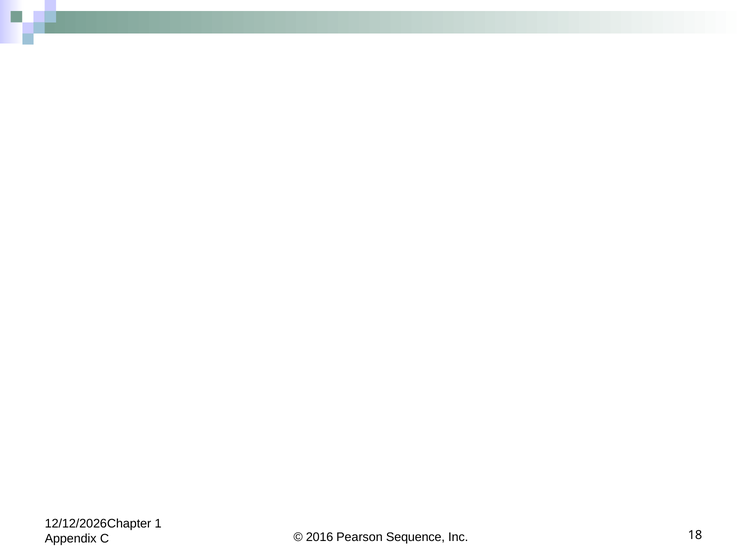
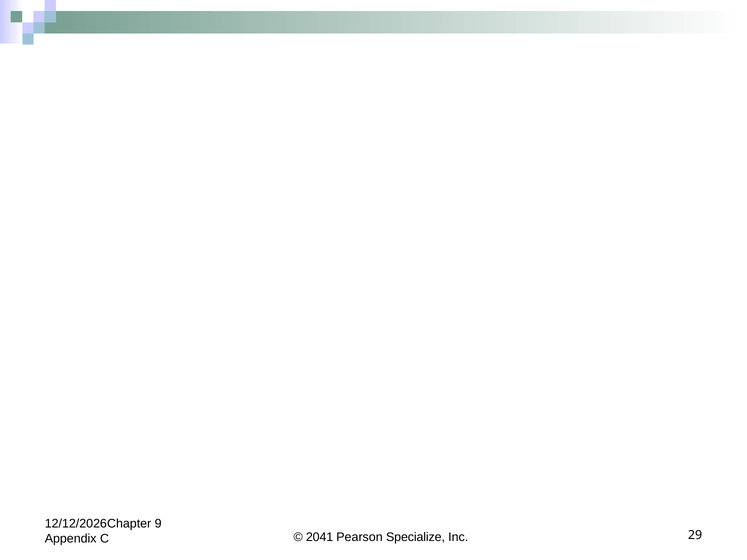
1: 1 -> 9 (158, 524)
2016: 2016 -> 2041 (320, 537)
Sequence: Sequence -> Specialize (416, 537)
18: 18 -> 29 (695, 535)
